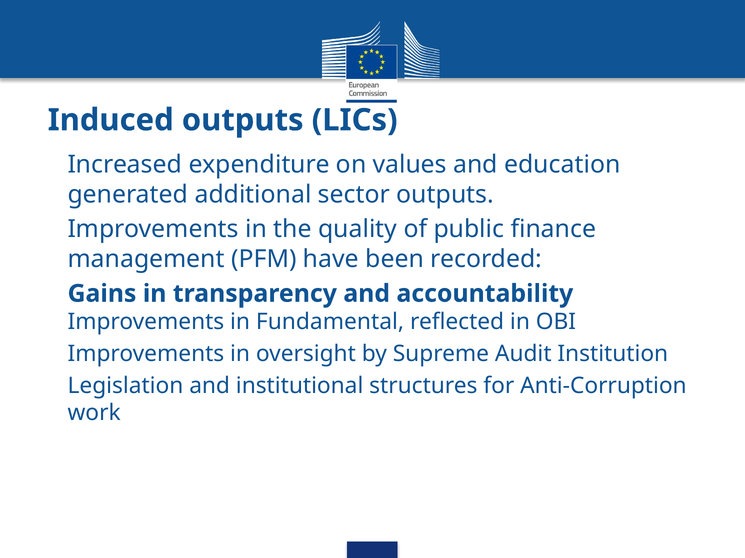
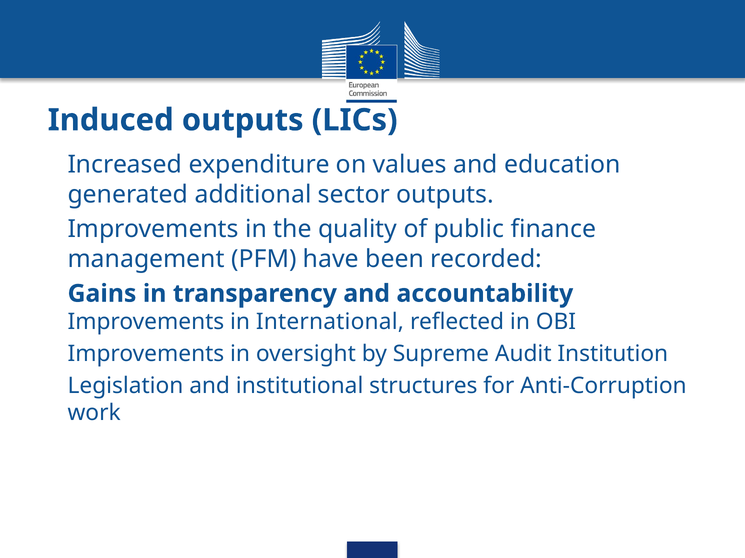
Fundamental: Fundamental -> International (330, 322)
